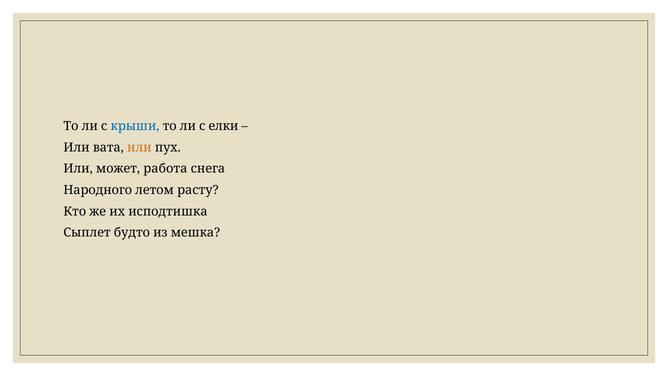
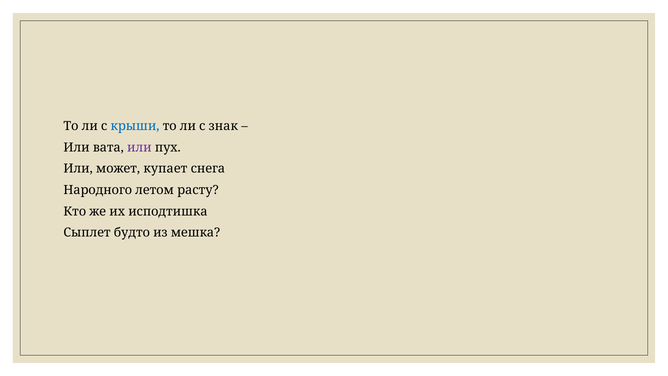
елки: елки -> знак (223, 126)
или colour: orange -> purple (139, 147)
работа: работа -> купает (165, 169)
